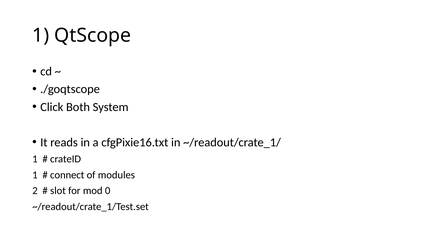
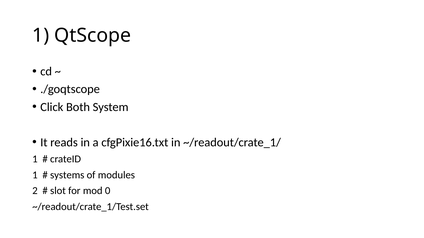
connect: connect -> systems (67, 175)
